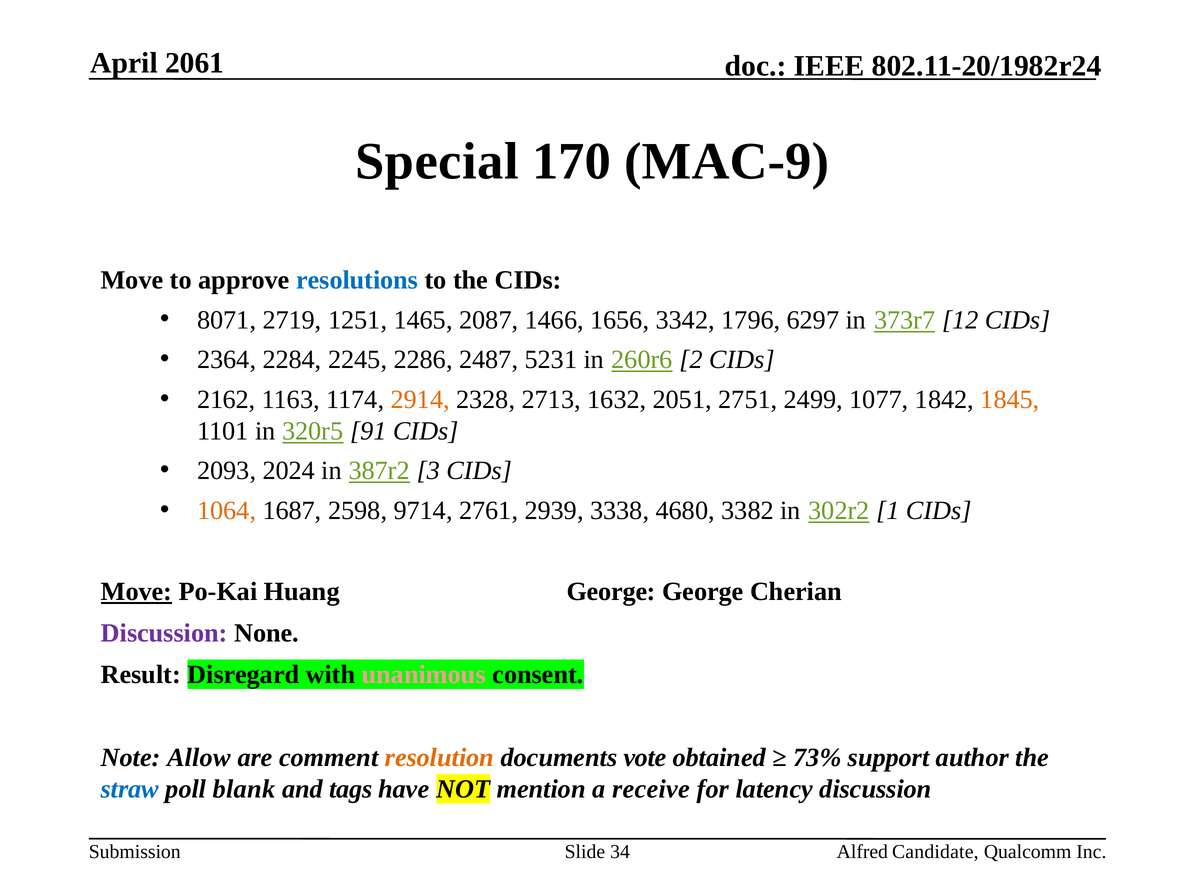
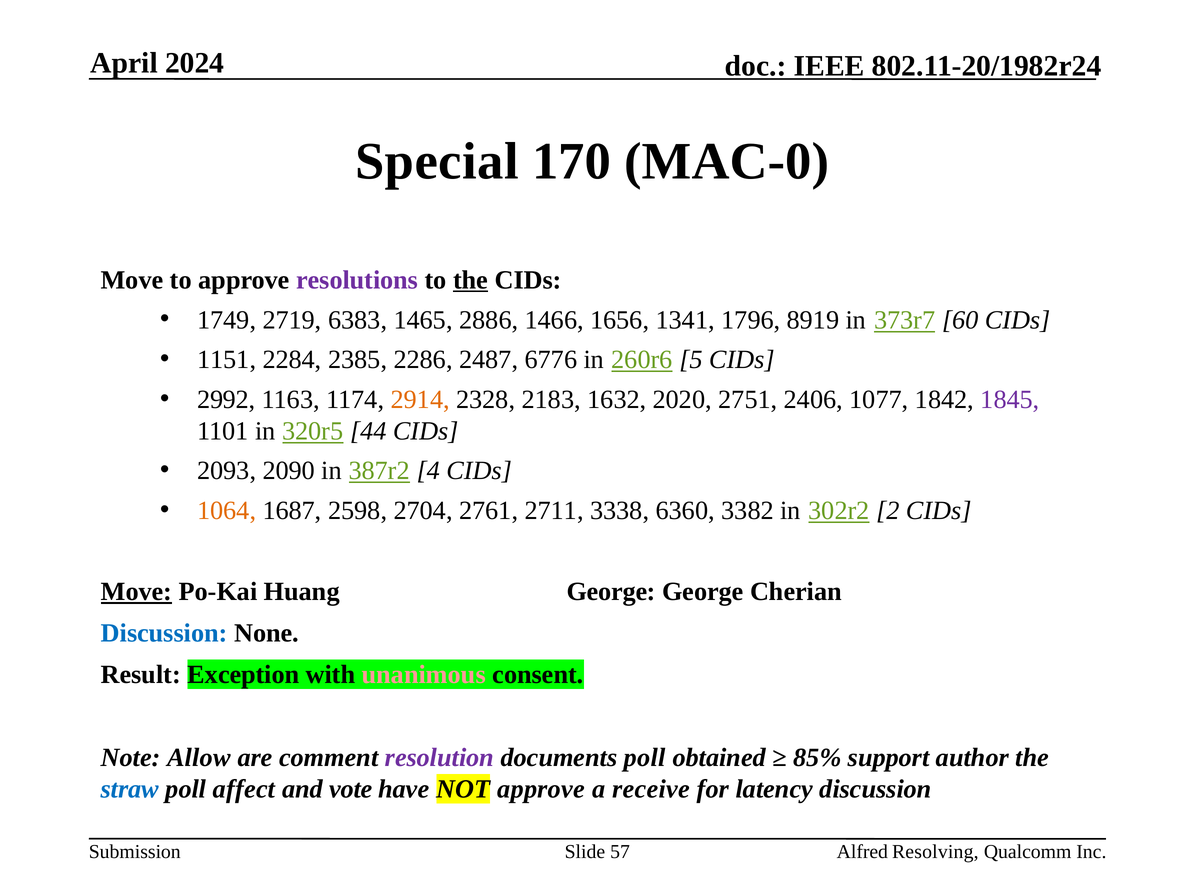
2061: 2061 -> 2024 (195, 63)
MAC-9: MAC-9 -> MAC-0 (727, 162)
resolutions colour: blue -> purple (357, 280)
the underline: none -> present (471, 280)
8071: 8071 -> 1749 (227, 320)
1251: 1251 -> 6383 (358, 320)
2087: 2087 -> 2886 (489, 320)
3342: 3342 -> 1341 (685, 320)
6297: 6297 -> 8919 (813, 320)
12: 12 -> 60 (960, 320)
2364: 2364 -> 1151 (227, 360)
2245: 2245 -> 2385 (358, 360)
5231: 5231 -> 6776 (551, 360)
2: 2 -> 5 (691, 360)
2162: 2162 -> 2992 (226, 400)
2713: 2713 -> 2183 (551, 400)
2051: 2051 -> 2020 (682, 400)
2499: 2499 -> 2406 (813, 400)
1845 colour: orange -> purple (1010, 400)
91: 91 -> 44 (368, 431)
2024: 2024 -> 2090 (289, 471)
3: 3 -> 4 (428, 471)
9714: 9714 -> 2704 (423, 511)
2939: 2939 -> 2711 (554, 511)
4680: 4680 -> 6360 (685, 511)
1: 1 -> 2 (888, 511)
Discussion colour: purple -> blue (164, 634)
Disregard: Disregard -> Exception (243, 675)
resolution colour: orange -> purple (439, 758)
documents vote: vote -> poll (645, 758)
73%: 73% -> 85% (817, 758)
blank: blank -> affect (244, 790)
tags: tags -> vote (351, 790)
NOT mention: mention -> approve (541, 790)
34: 34 -> 57 (620, 852)
Candidate: Candidate -> Resolving (935, 852)
